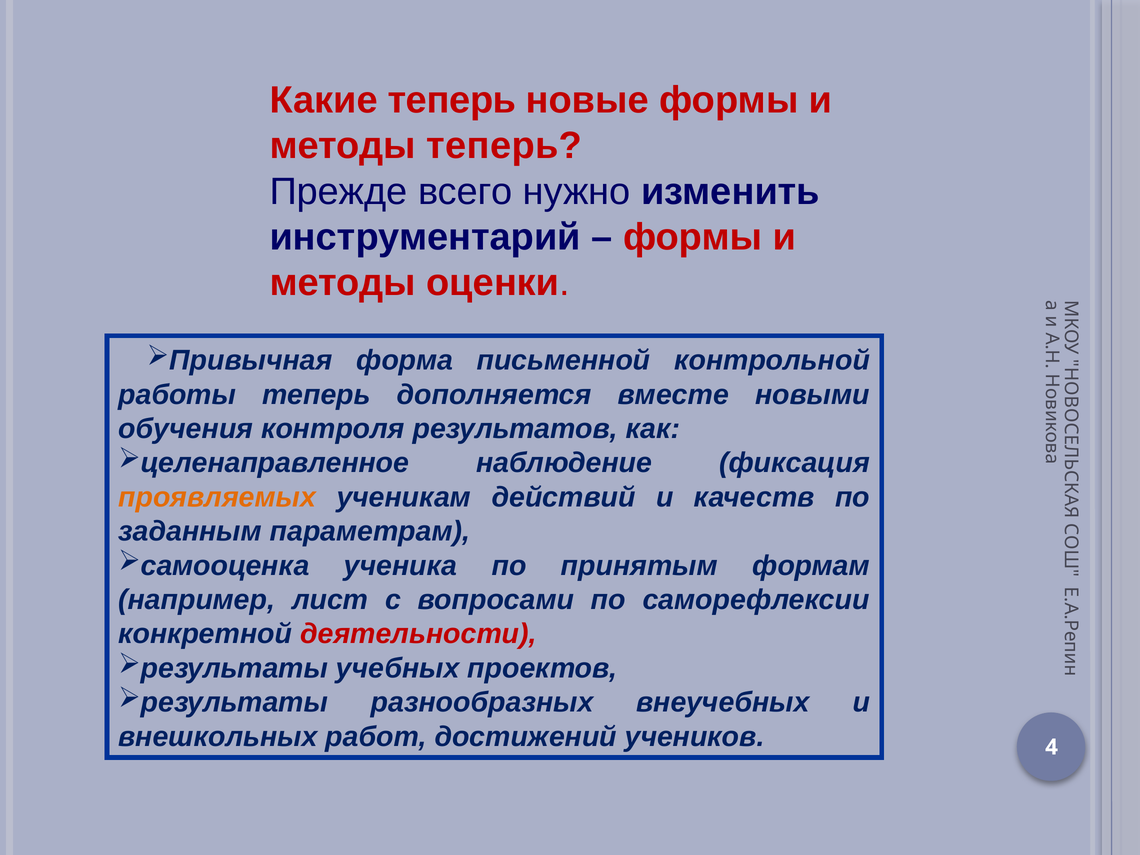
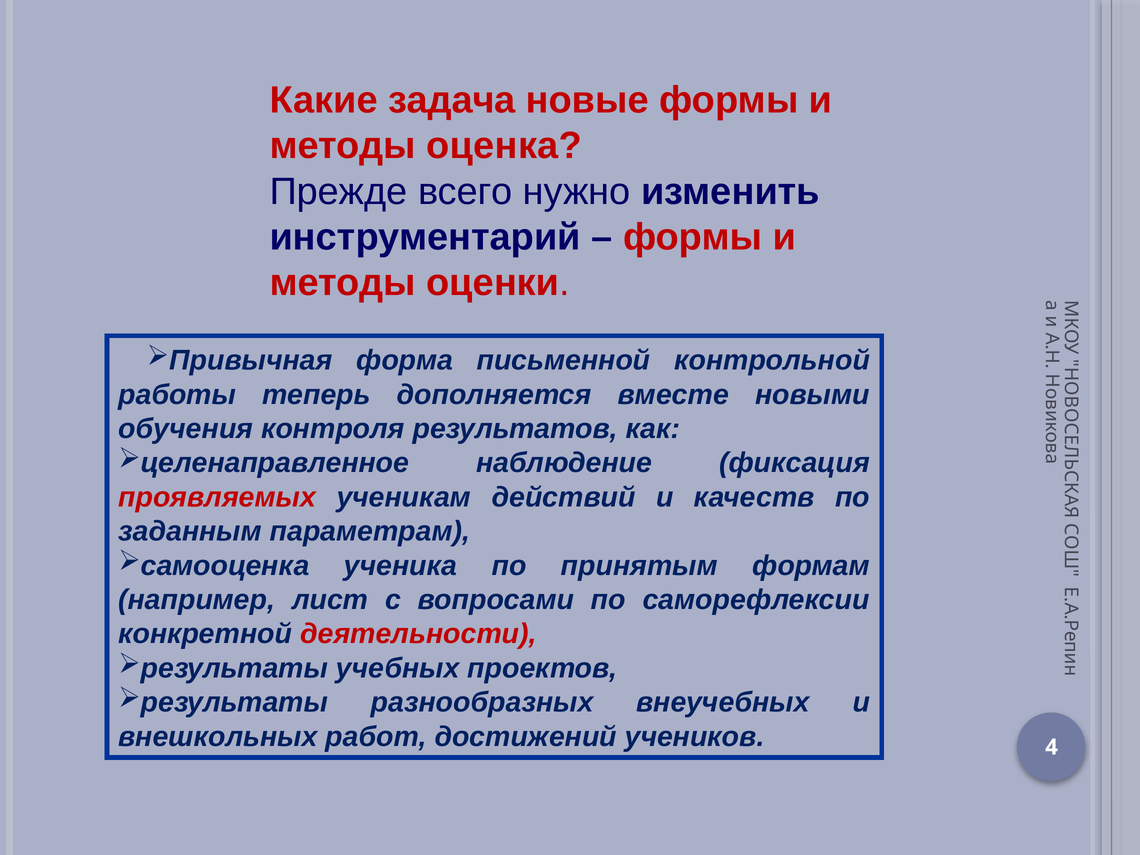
Какие теперь: теперь -> задача (452, 100)
методы теперь: теперь -> оценка (504, 146)
проявляемых colour: orange -> red (217, 497)
